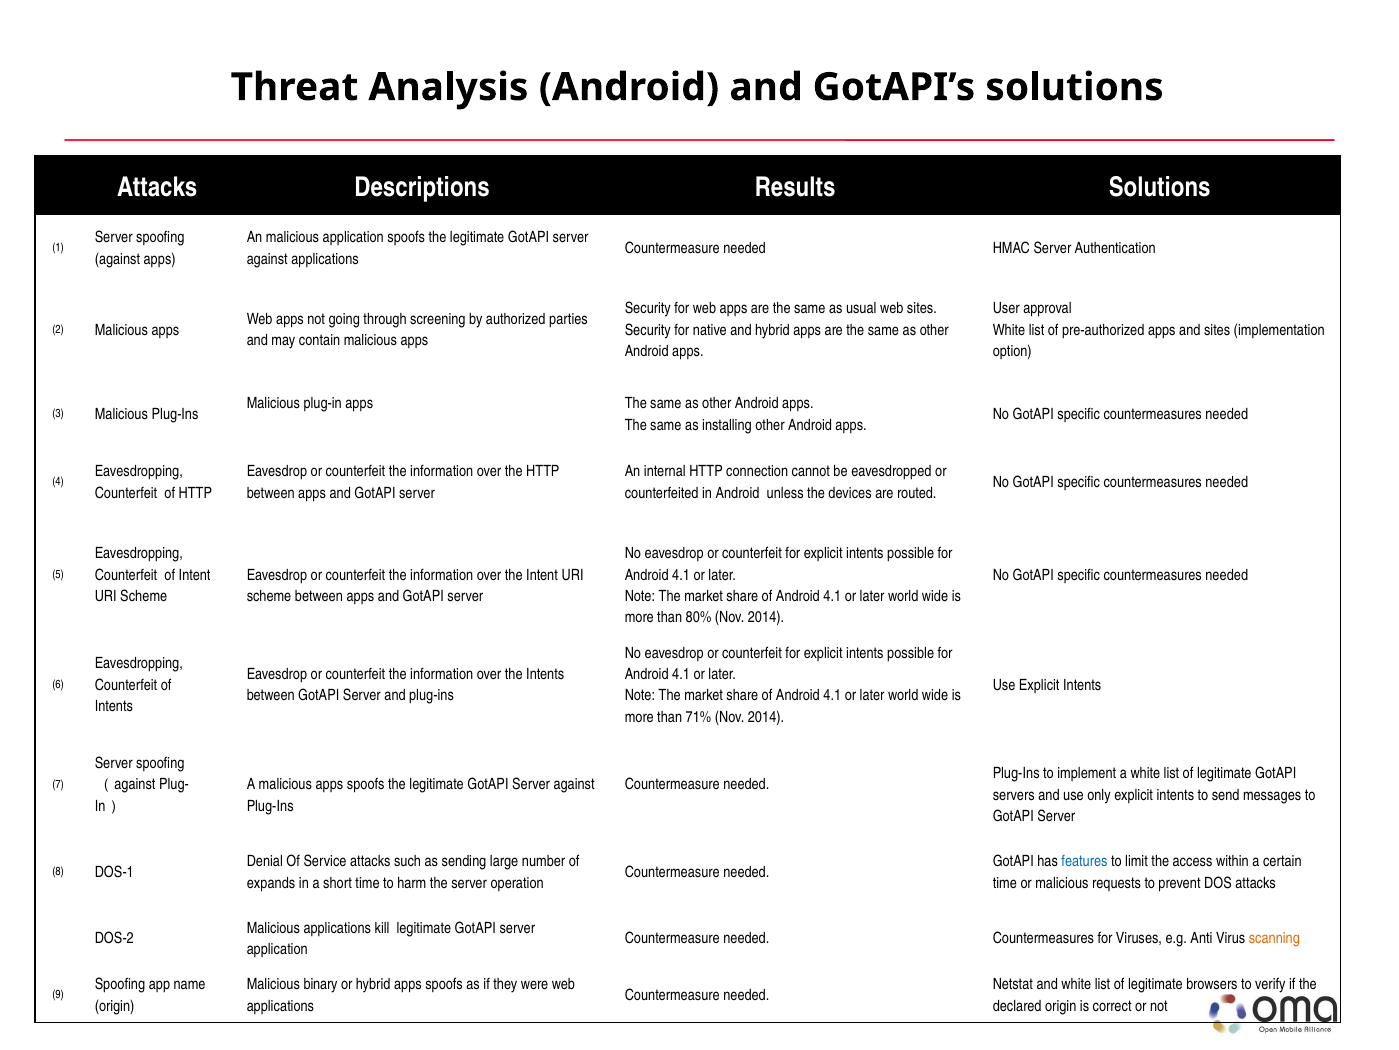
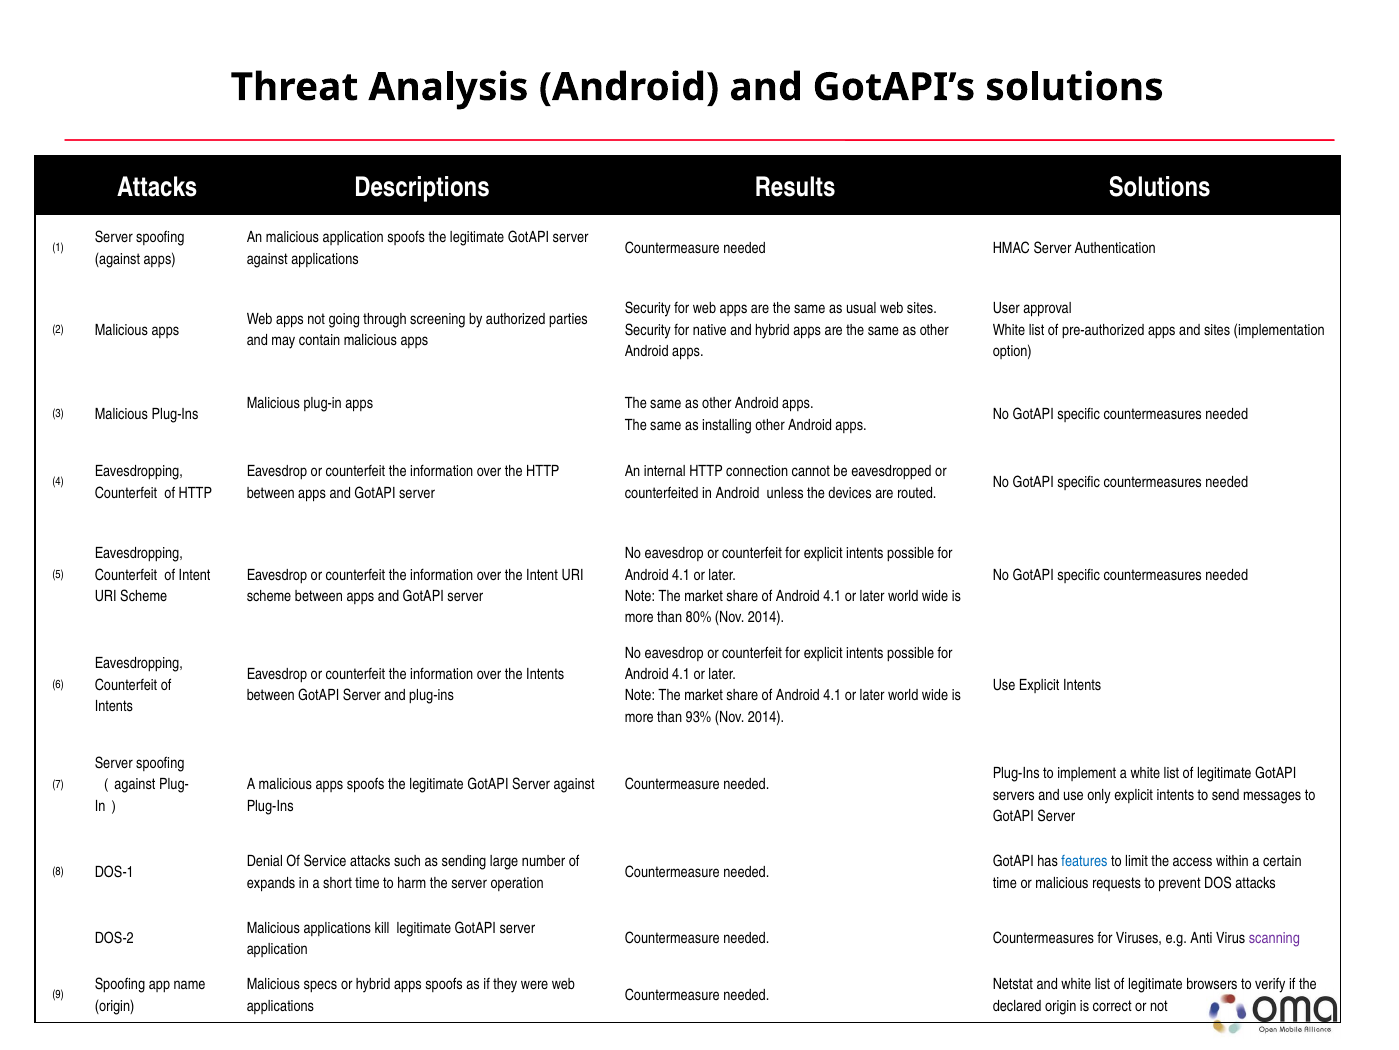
71%: 71% -> 93% (698, 717)
scanning colour: orange -> purple (1274, 938)
binary: binary -> specs (320, 984)
